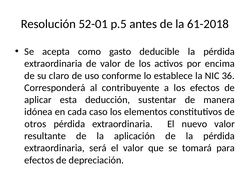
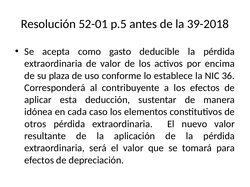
61-2018: 61-2018 -> 39-2018 (208, 24)
claro: claro -> plaza (59, 76)
